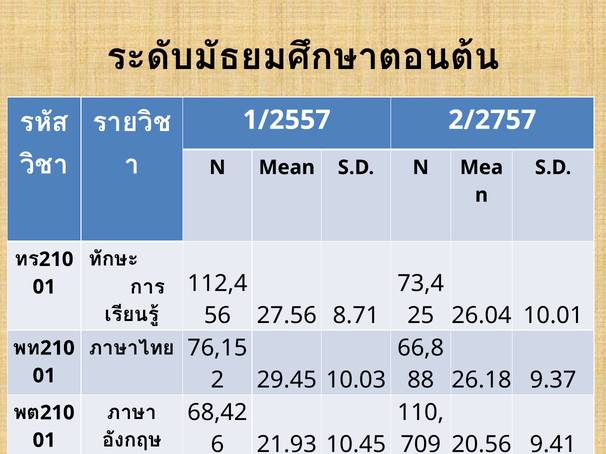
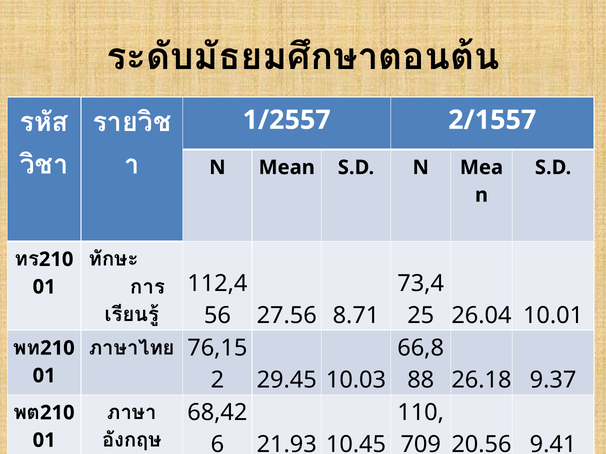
2/2757: 2/2757 -> 2/1557 (492, 120)
